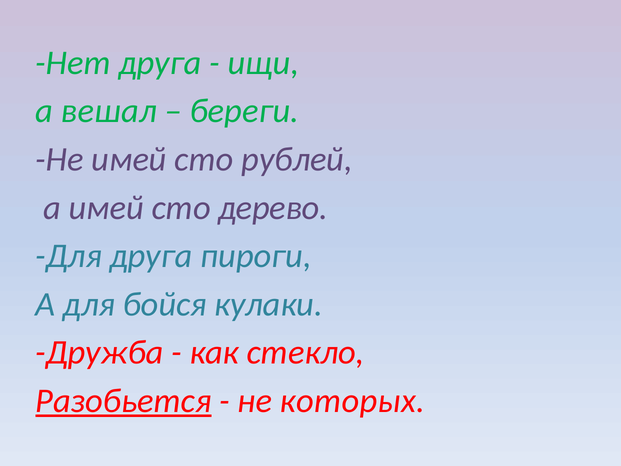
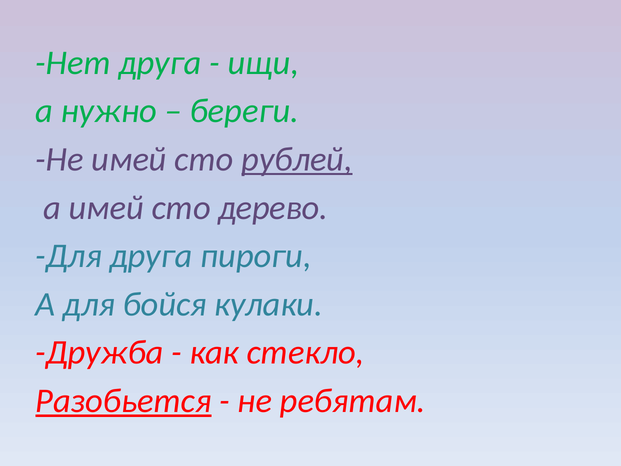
вешал: вешал -> нужно (109, 111)
рублей underline: none -> present (297, 159)
которых: которых -> ребятам (353, 401)
